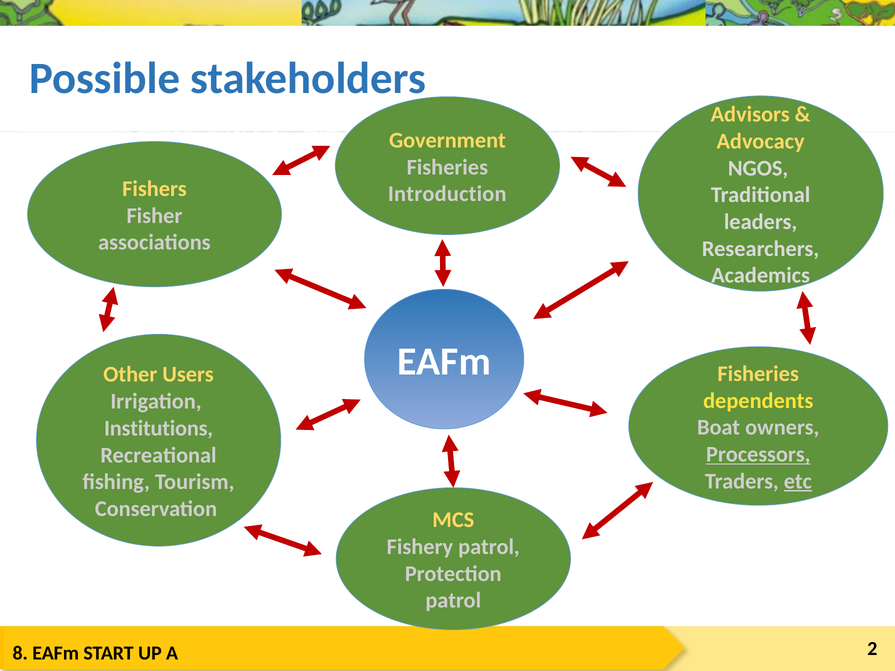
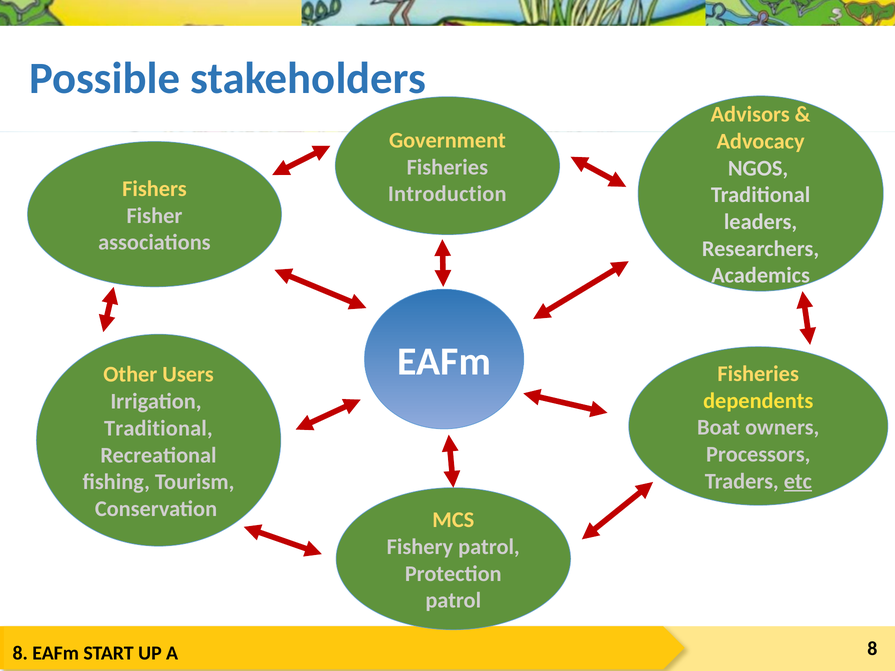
Institutions: Institutions -> Traditional (158, 428)
Processors underline: present -> none (758, 454)
2: 2 -> 8 (872, 649)
